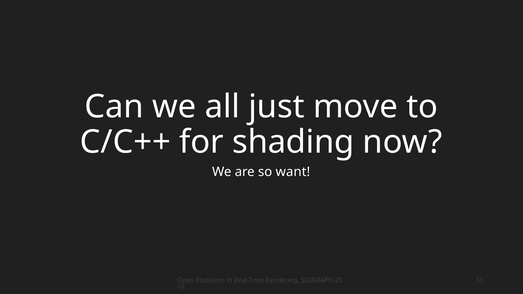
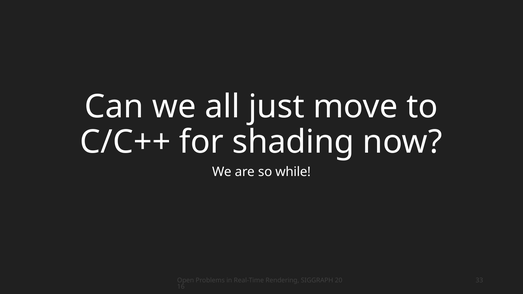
want: want -> while (293, 172)
